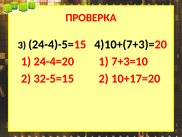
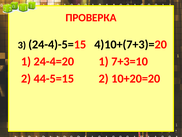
32-5=15: 32-5=15 -> 44-5=15 (54, 78)
10+17=20: 10+17=20 -> 10+20=20 (136, 78)
